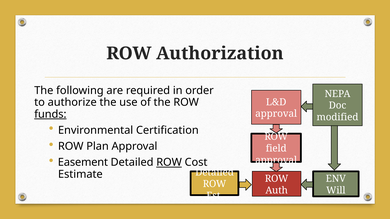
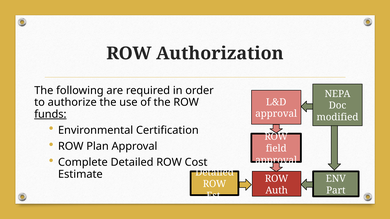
Easement: Easement -> Complete (83, 163)
ROW underline: present -> none (169, 163)
Will: Will -> Part (336, 191)
